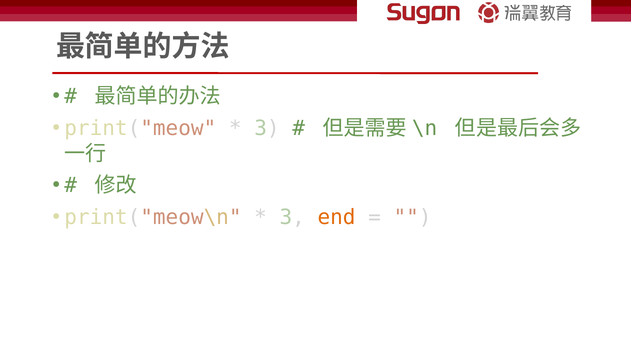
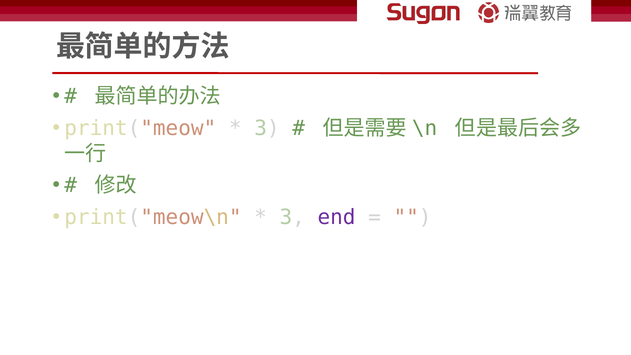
end colour: orange -> purple (336, 217)
